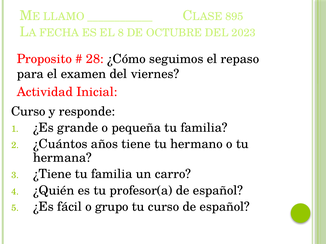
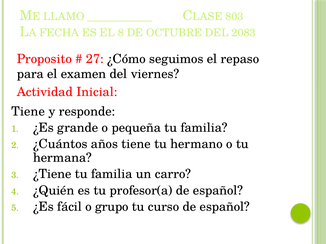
895: 895 -> 803 (234, 17)
2023: 2023 -> 2083 (244, 33)
28: 28 -> 27 (95, 59)
Curso: Curso -> Tiene (28, 112)
